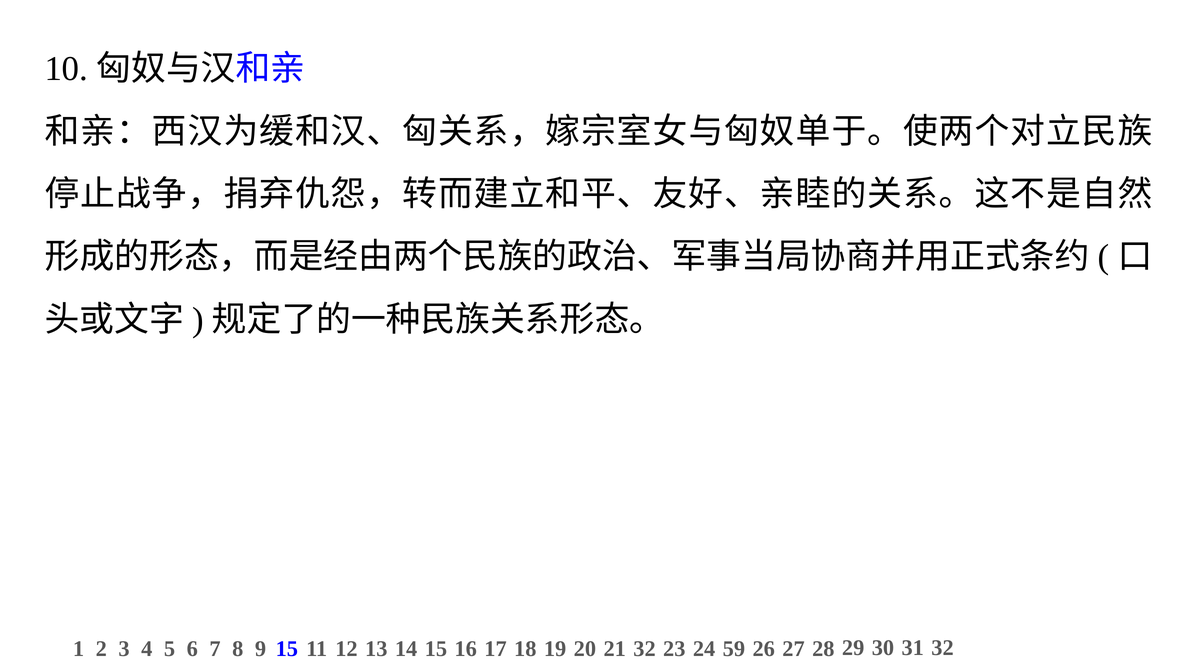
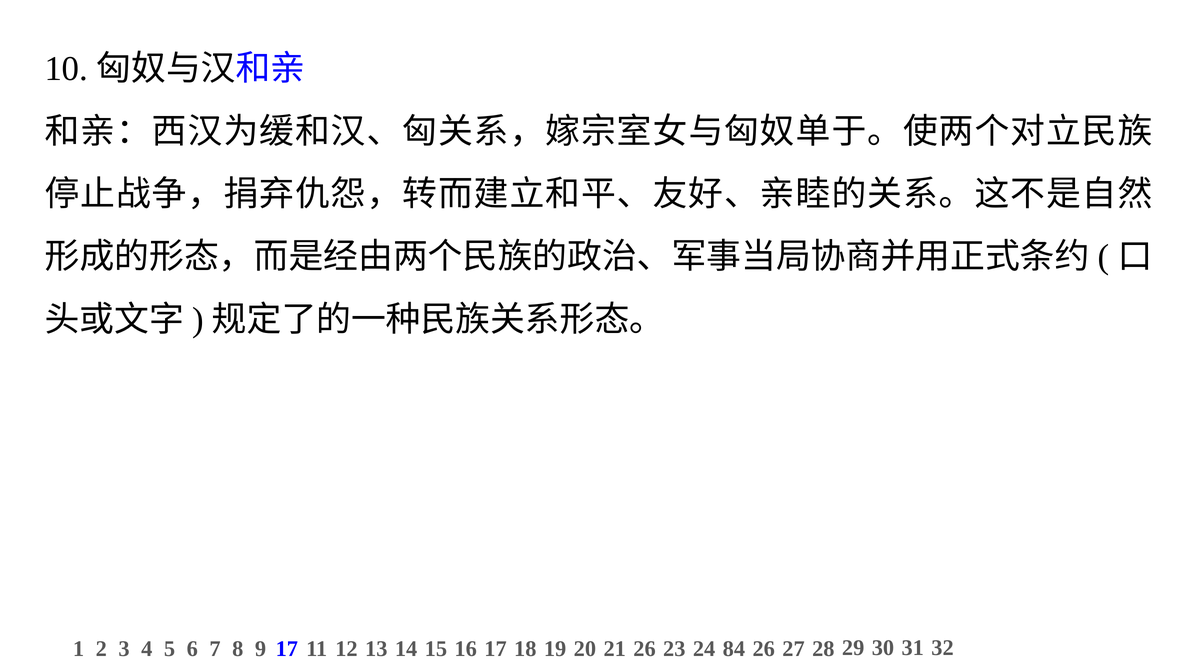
9 15: 15 -> 17 (287, 649)
21 32: 32 -> 26 (645, 649)
59: 59 -> 84 (734, 649)
